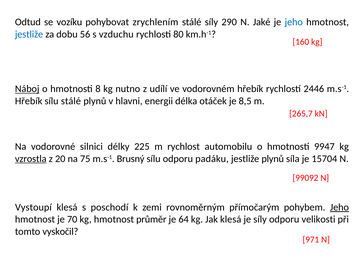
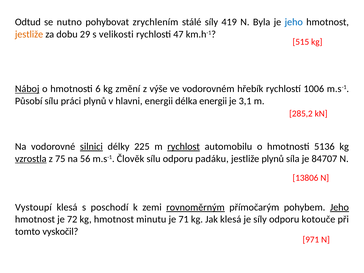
vozíku: vozíku -> nutno (69, 22)
290: 290 -> 419 (229, 22)
Jaké: Jaké -> Byla (262, 22)
jestliže colour: blue -> orange (29, 34)
56: 56 -> 29 (85, 34)
vzduchu: vzduchu -> velikosti (116, 34)
80: 80 -> 47 (178, 34)
160: 160 -> 515 (301, 42)
8: 8 -> 6 (98, 89)
nutno: nutno -> změní (128, 89)
udílí: udílí -> výše (159, 89)
2446: 2446 -> 1006 (314, 89)
Hřebík: Hřebík -> Působí (29, 101)
sílu stálé: stálé -> práci (71, 101)
délka otáček: otáček -> energii (213, 101)
8,5: 8,5 -> 3,1 (245, 101)
265,7: 265,7 -> 285,2 (301, 114)
silnici underline: none -> present (91, 147)
rychlost underline: none -> present (184, 147)
9947: 9947 -> 5136 (324, 147)
20: 20 -> 75 (60, 159)
75: 75 -> 56 (85, 159)
Brusný: Brusný -> Člověk (131, 159)
15704: 15704 -> 84707 (324, 159)
99092: 99092 -> 13806 (305, 178)
rovnoměrným underline: none -> present (195, 207)
70: 70 -> 72 (72, 219)
průměr: průměr -> minutu (151, 219)
64: 64 -> 71 (184, 219)
velikosti: velikosti -> kotouče (318, 219)
